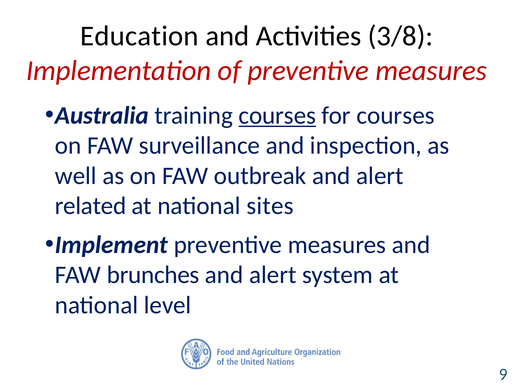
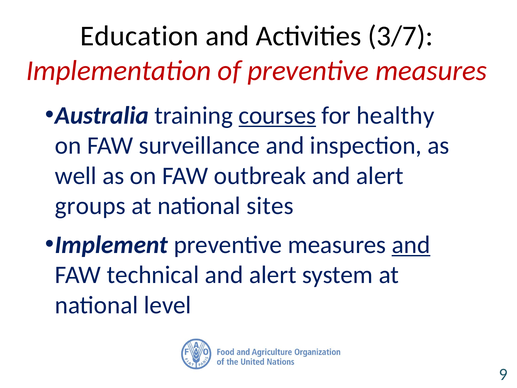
3/8: 3/8 -> 3/7 (400, 36)
for courses: courses -> healthy (395, 115)
related: related -> groups (90, 206)
and underline: none -> present (411, 245)
brunches: brunches -> technical (153, 275)
